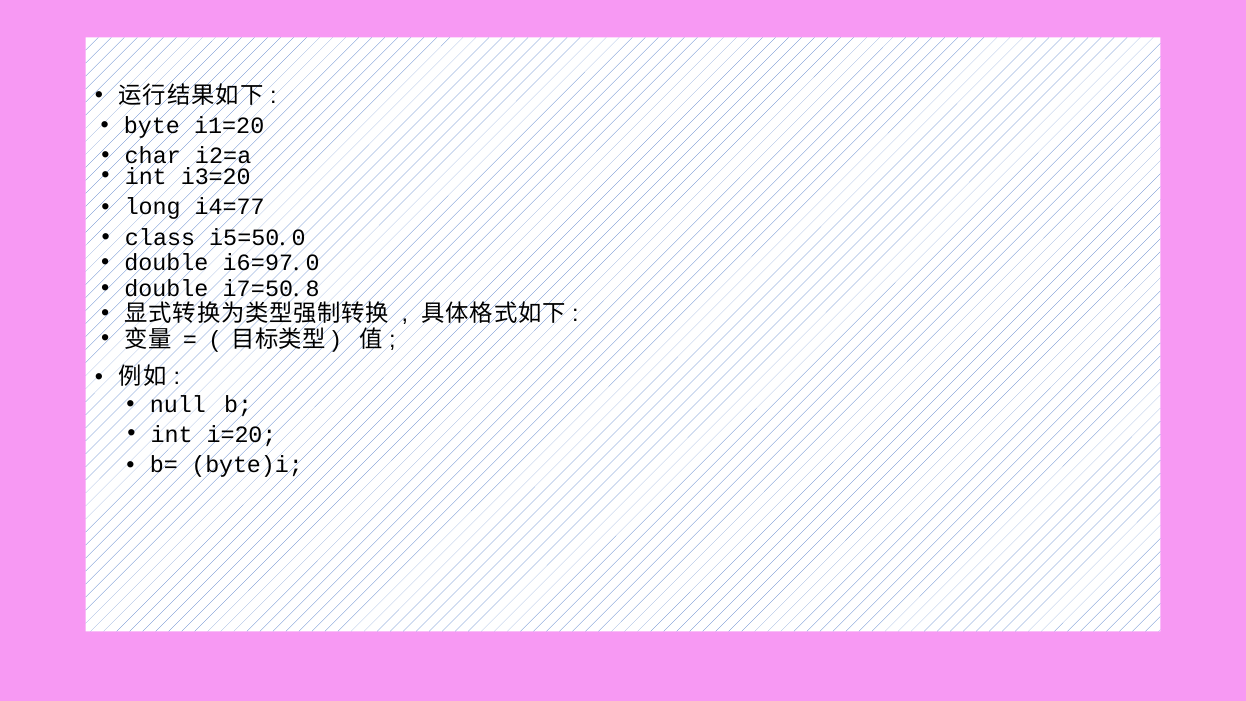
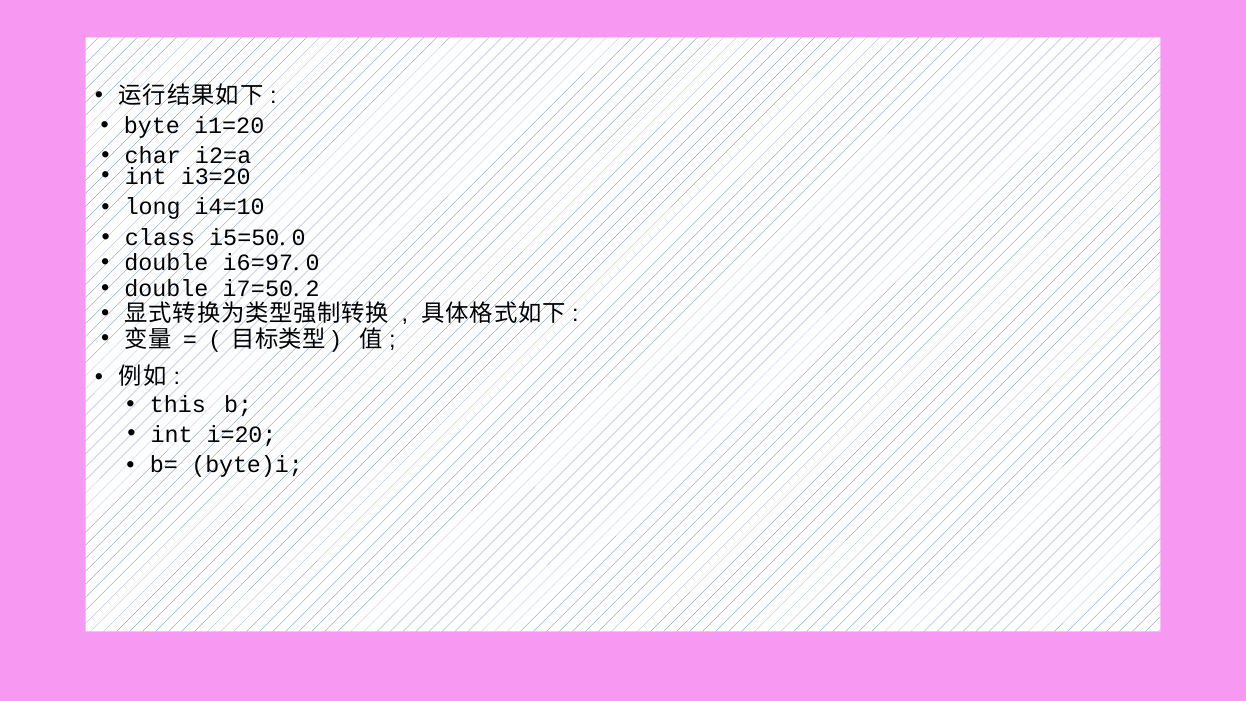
i4=77: i4=77 -> i4=10 (230, 207)
8: 8 -> 2 (313, 289)
null: null -> this (178, 405)
